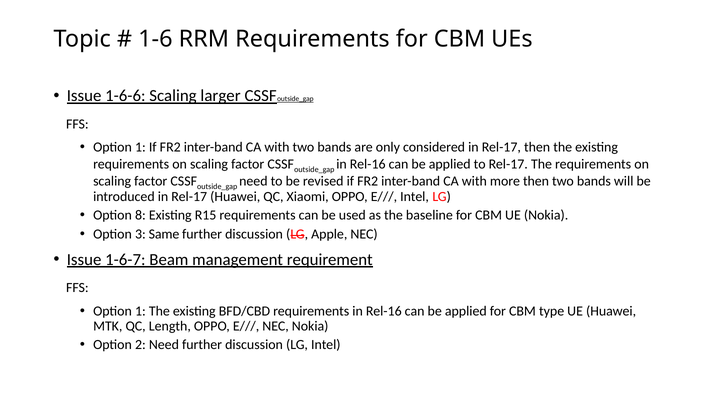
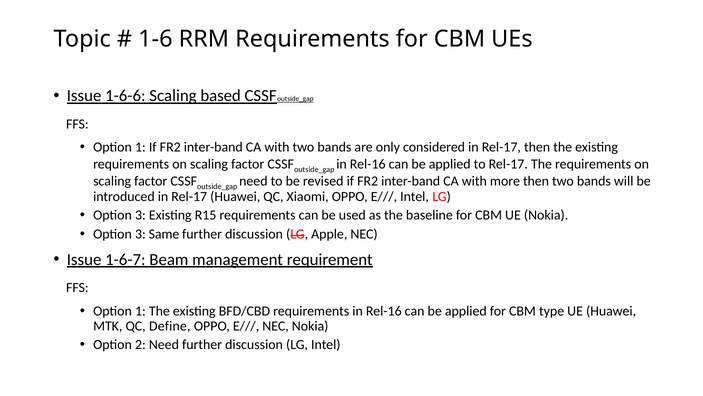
larger: larger -> based (221, 96)
8: 8 -> 3 (140, 215)
Length: Length -> Define (170, 326)
